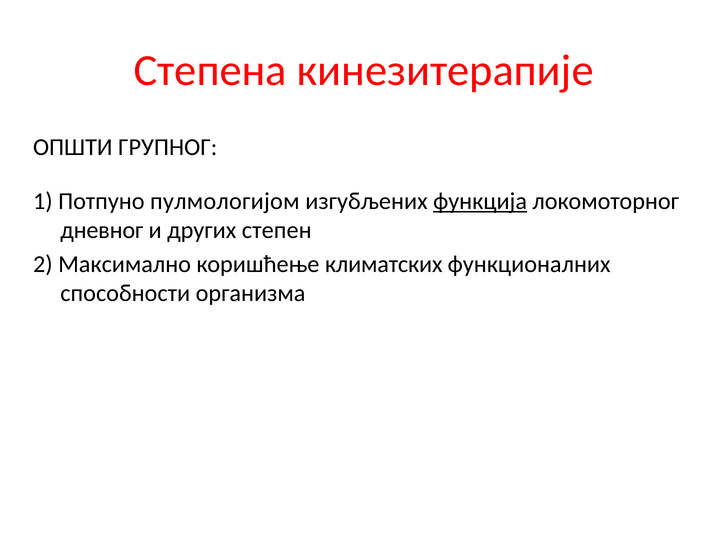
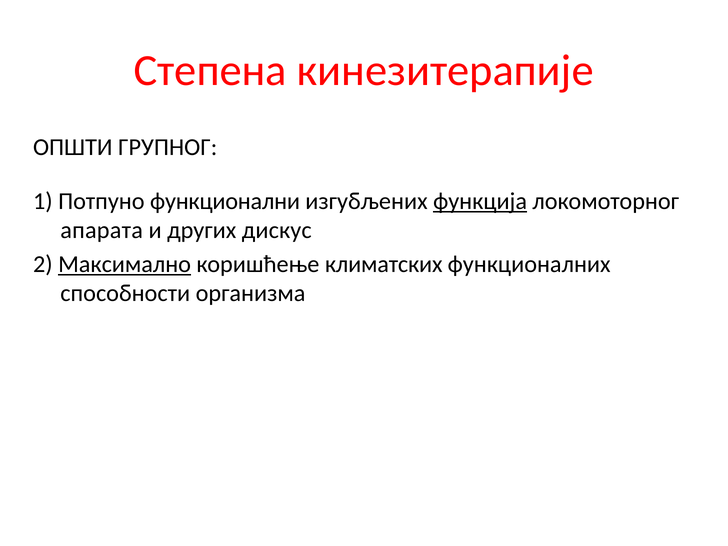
пулмологијом: пулмологијом -> функционални (225, 201)
дневног: дневног -> апарата (102, 230)
степен: степен -> дискус (277, 230)
Максимално underline: none -> present (125, 264)
